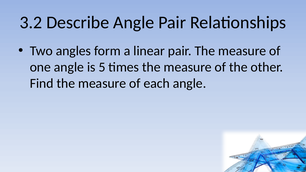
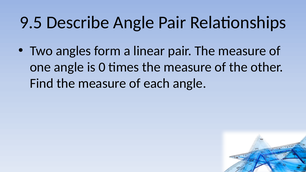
3.2: 3.2 -> 9.5 (31, 22)
5: 5 -> 0 (102, 67)
